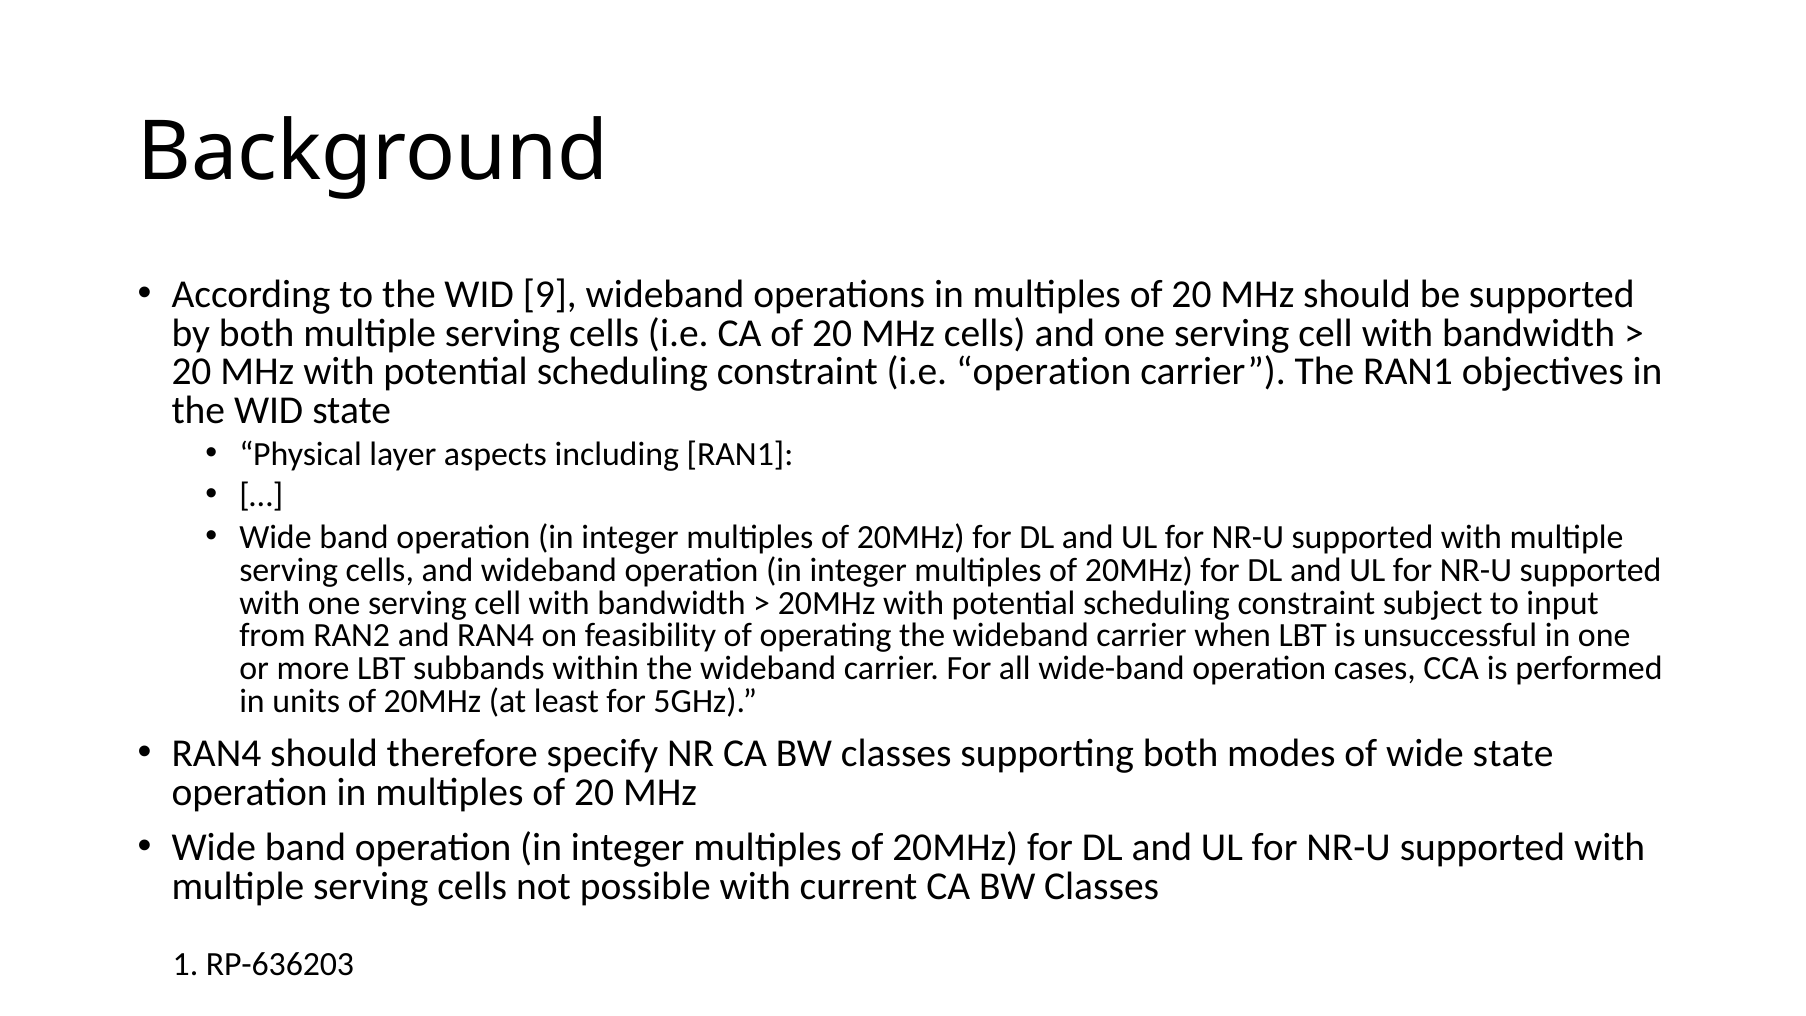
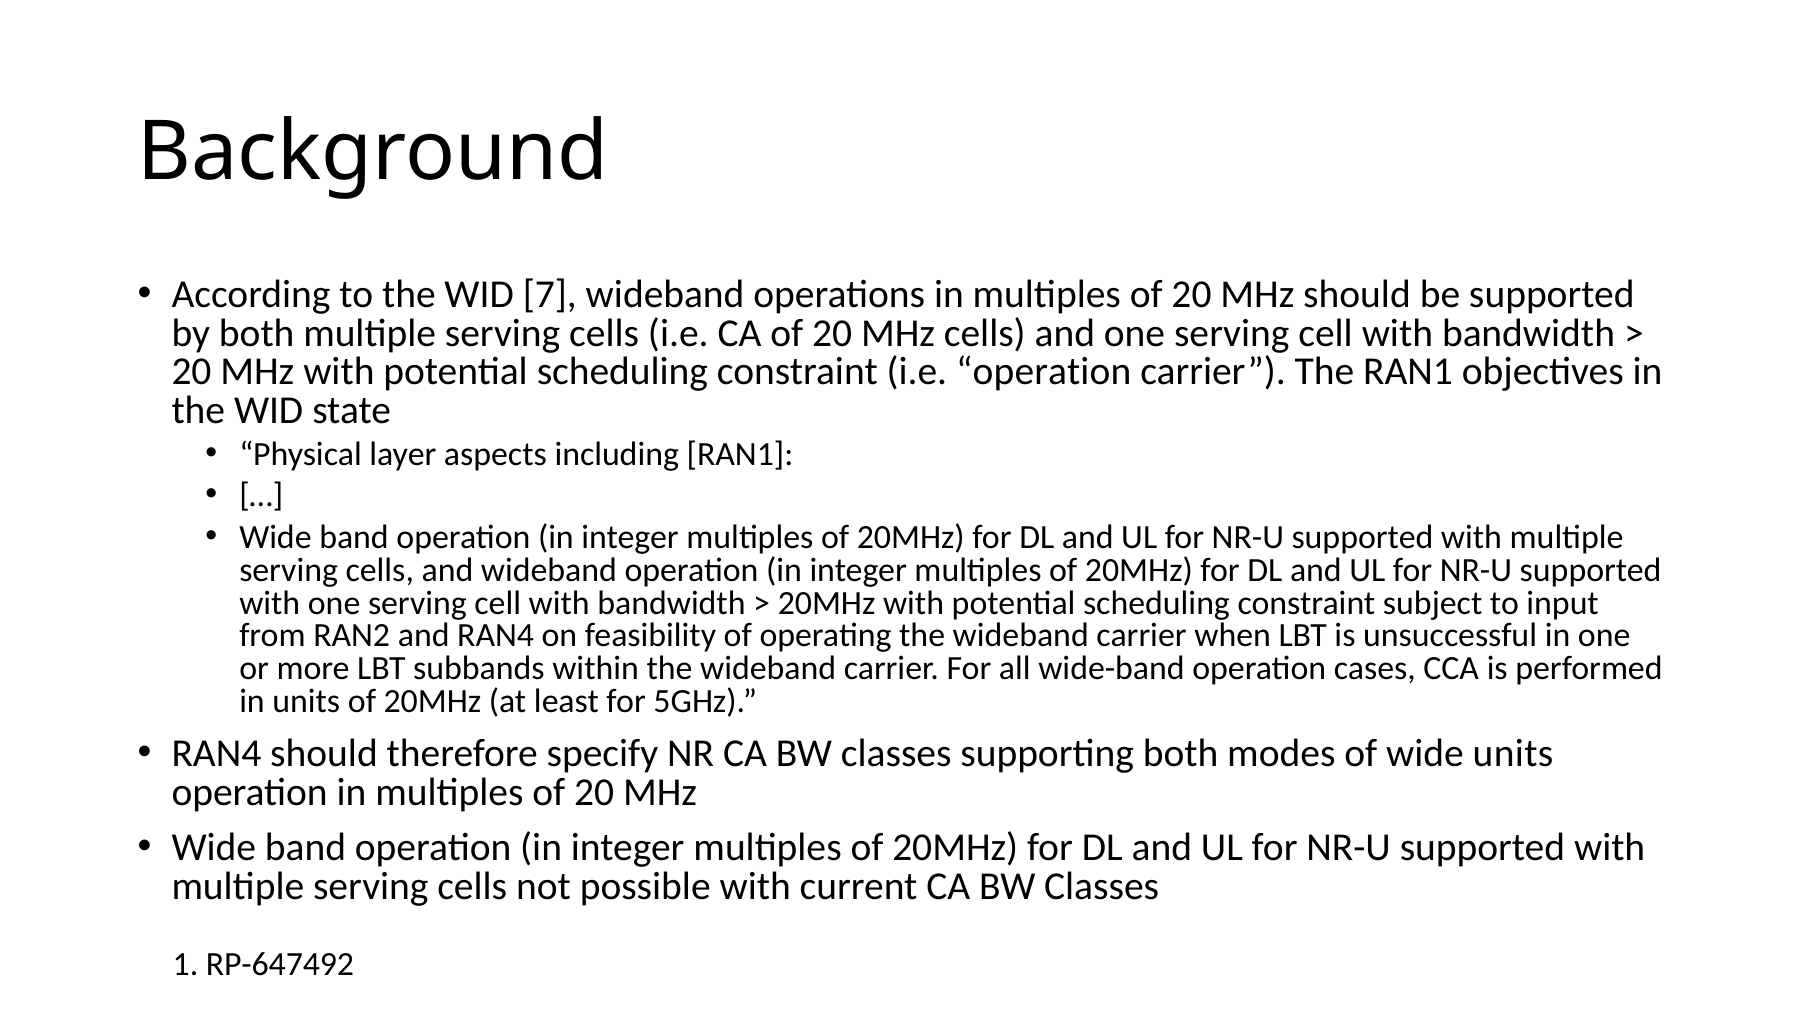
9: 9 -> 7 (550, 295)
wide state: state -> units (1513, 754)
RP-636203: RP-636203 -> RP-647492 (280, 964)
